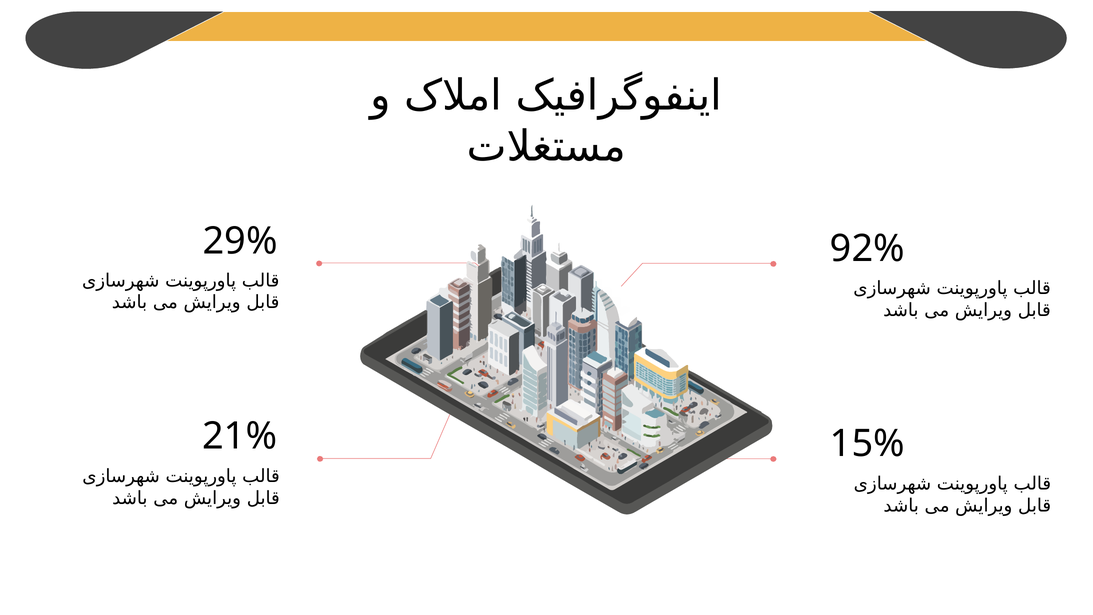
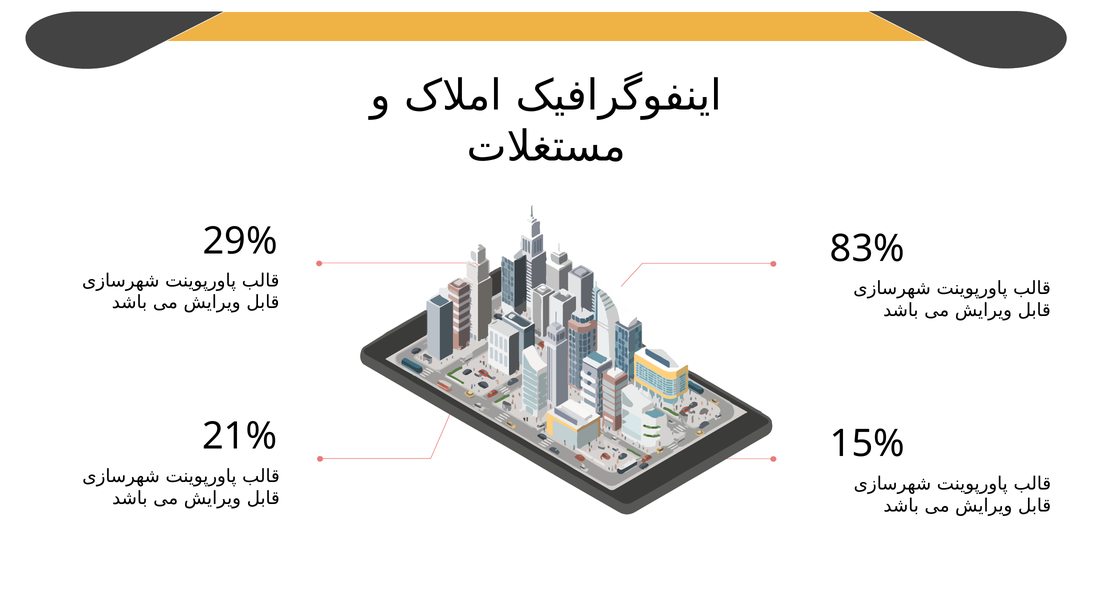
92%: 92% -> 83% (867, 249)
